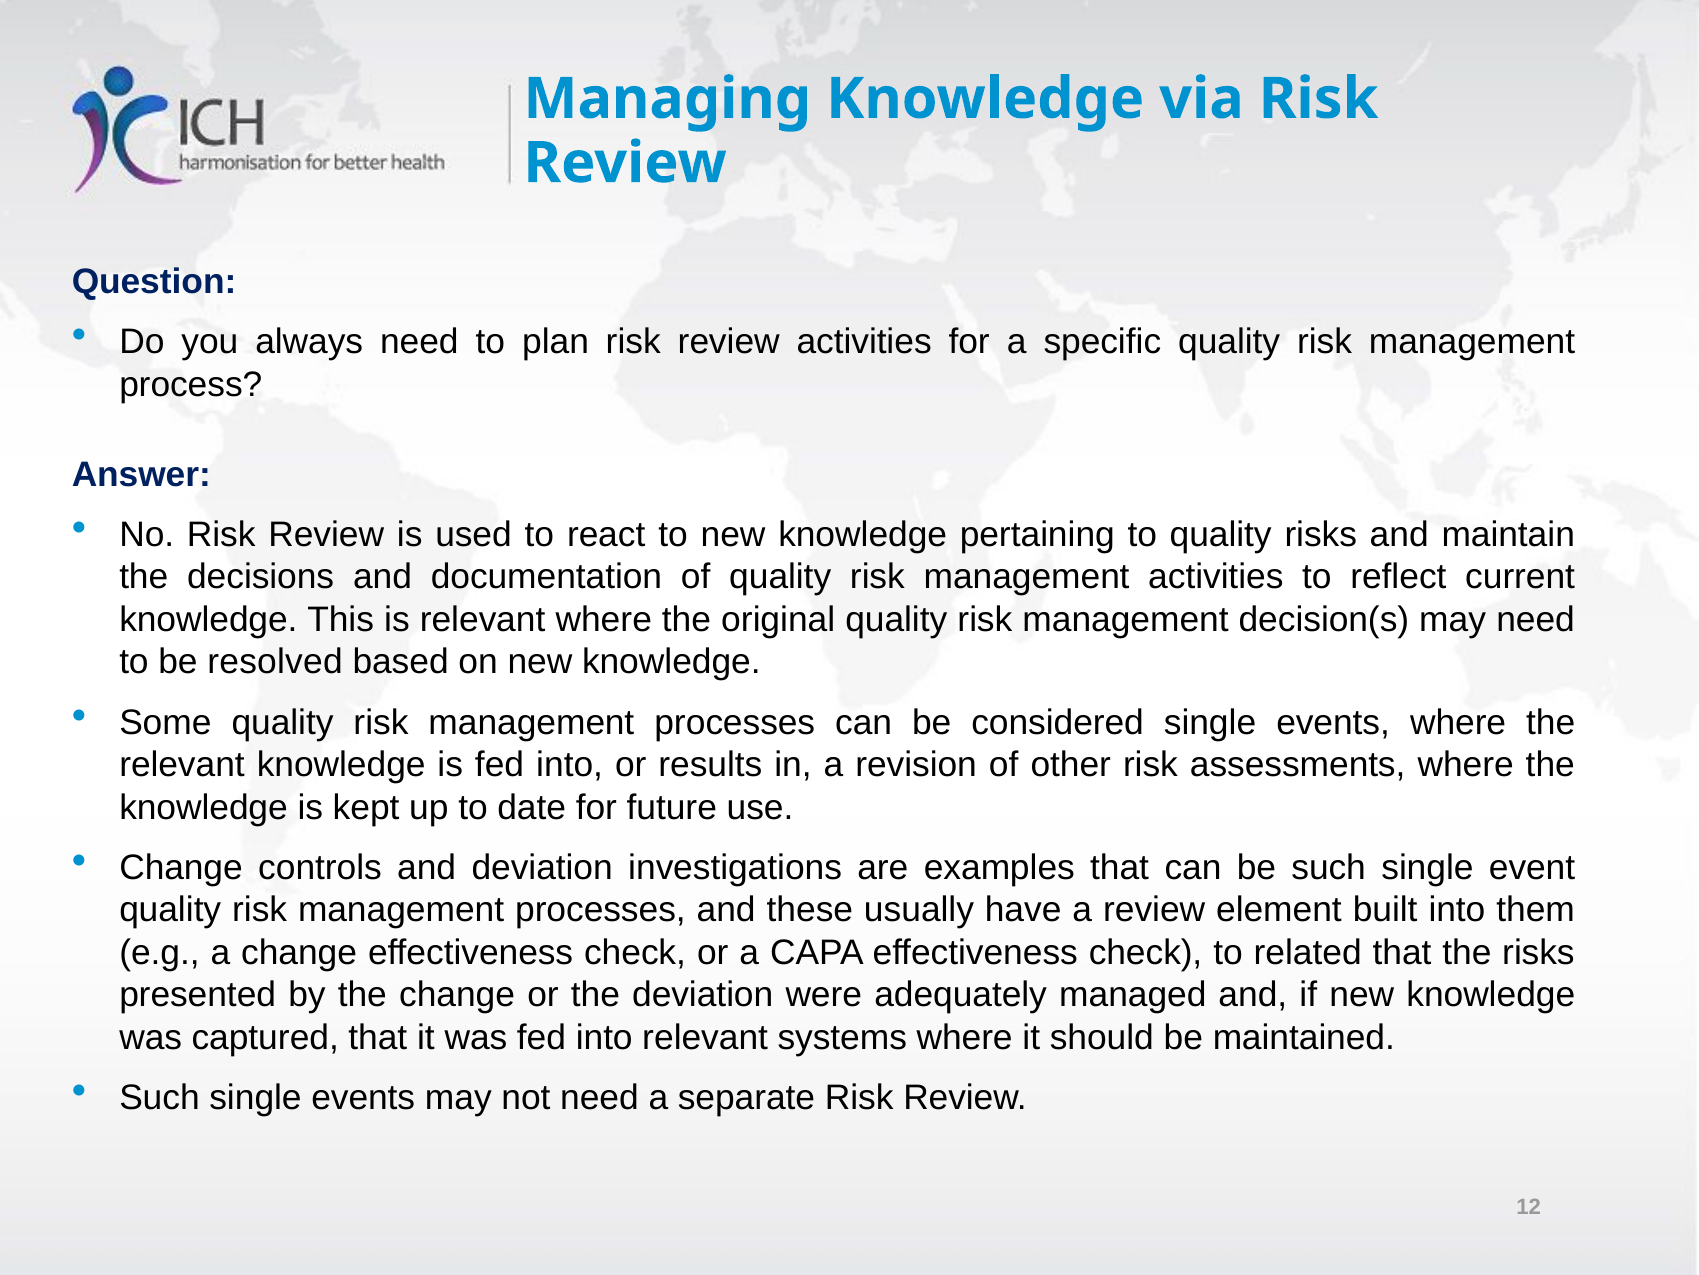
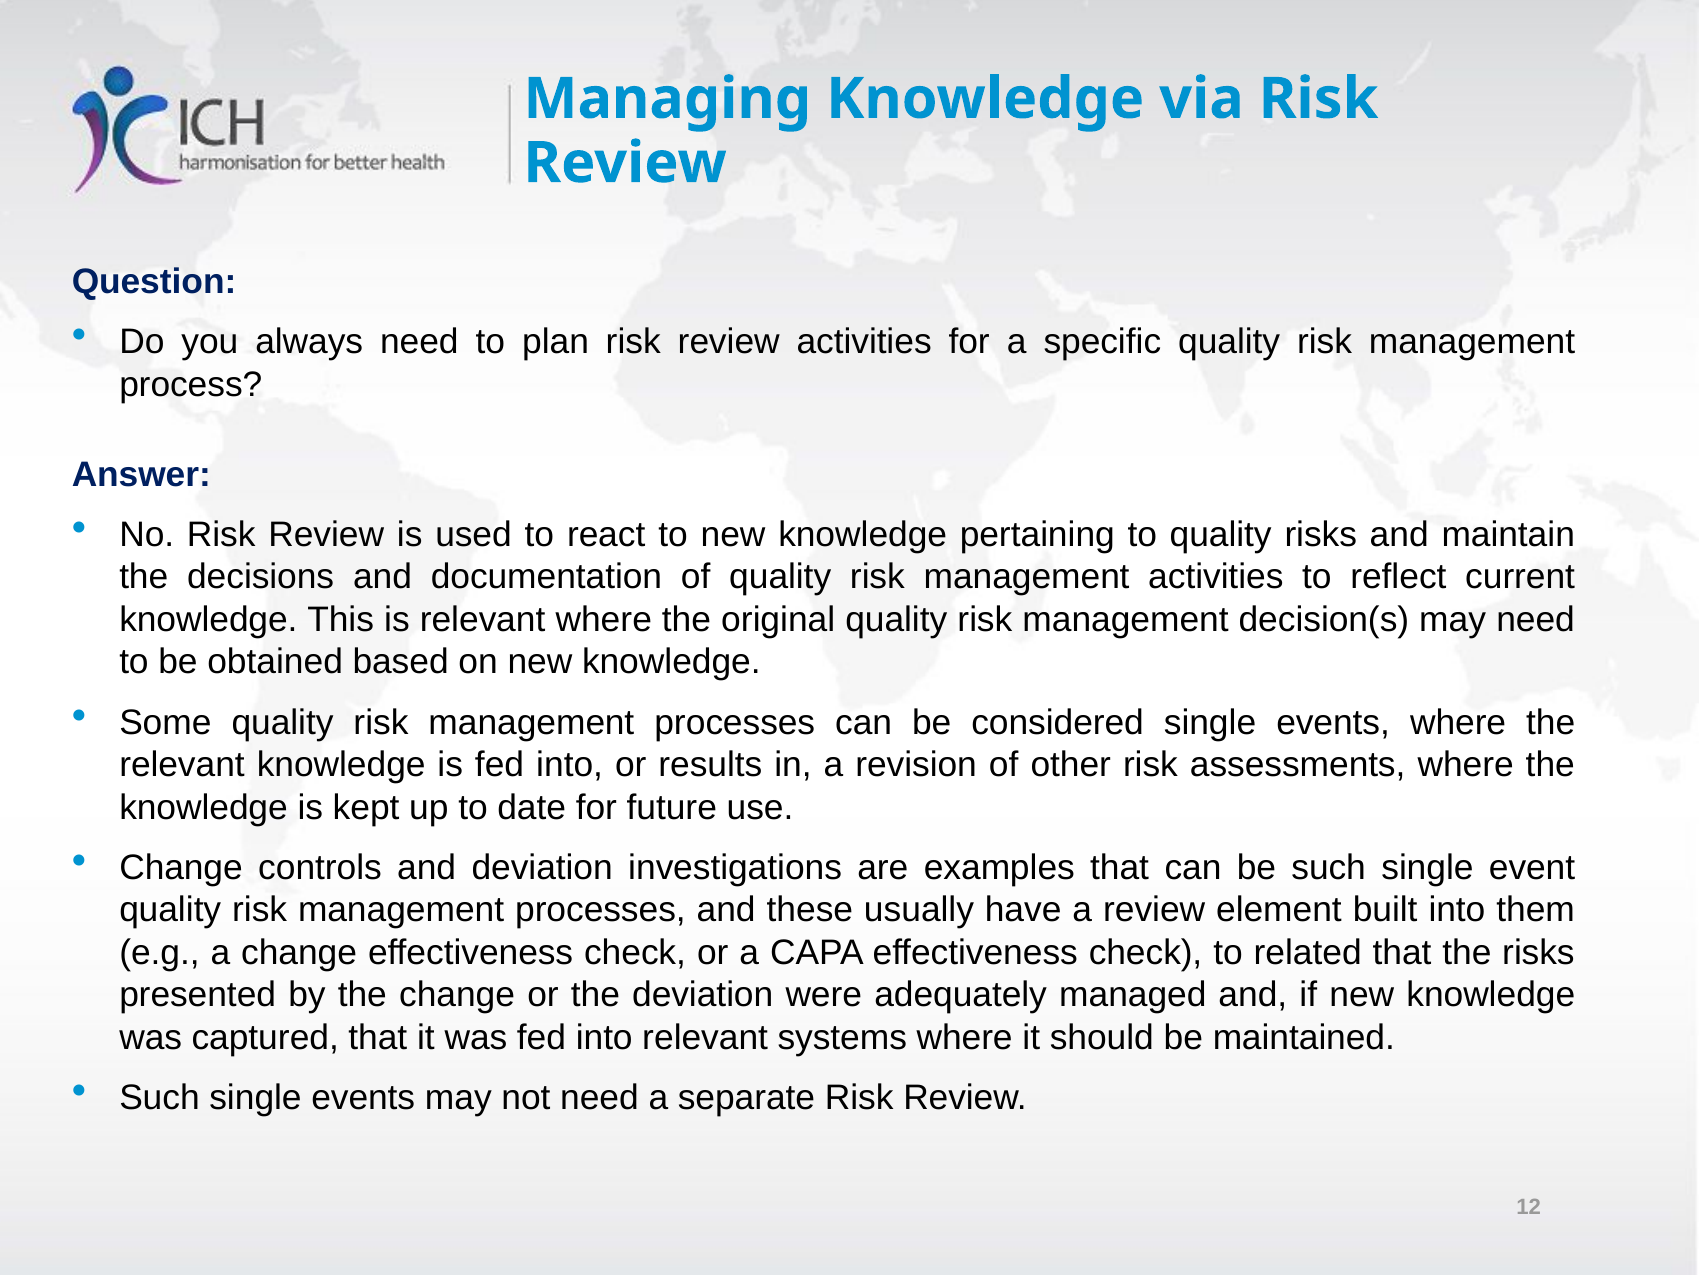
resolved: resolved -> obtained (275, 662)
